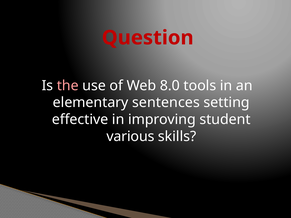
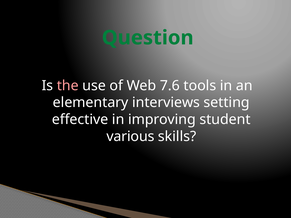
Question colour: red -> green (148, 38)
8.0: 8.0 -> 7.6 (170, 86)
sentences: sentences -> interviews (166, 103)
